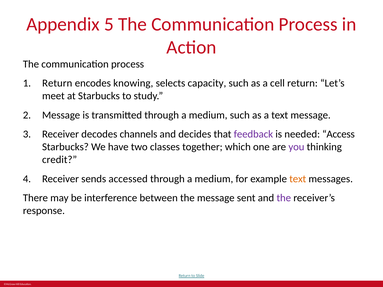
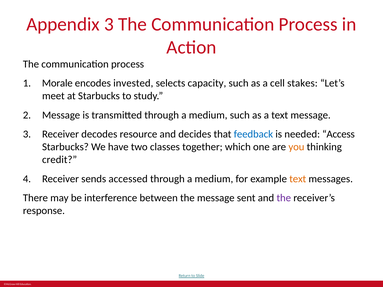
Appendix 5: 5 -> 3 (109, 24)
1 Return: Return -> Morale (57, 83)
knowing: knowing -> invested (133, 83)
cell return: return -> stakes (302, 83)
channels: channels -> resource (138, 134)
feedback colour: purple -> blue (253, 134)
you colour: purple -> orange (296, 147)
